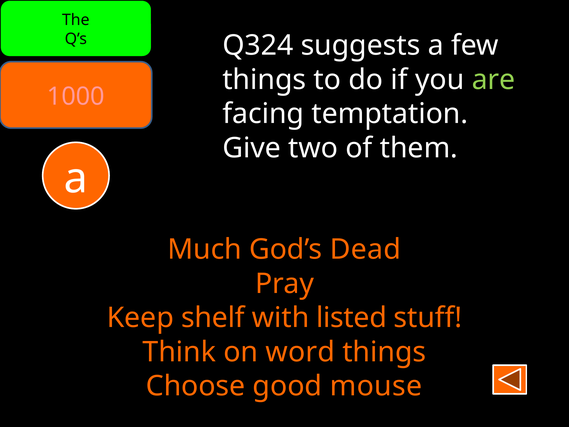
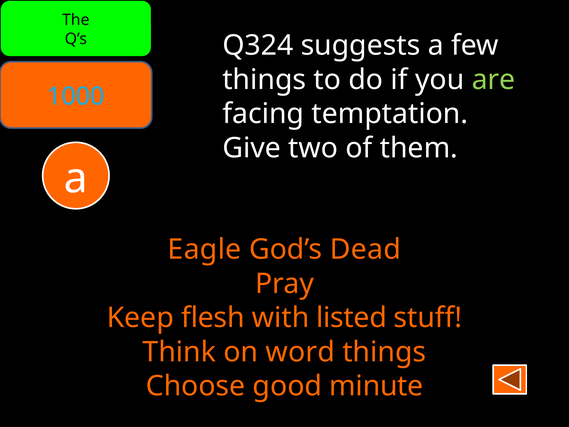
1000 colour: pink -> light blue (76, 97)
Much: Much -> Eagle (204, 249)
shelf: shelf -> flesh (213, 318)
mouse: mouse -> minute (376, 386)
